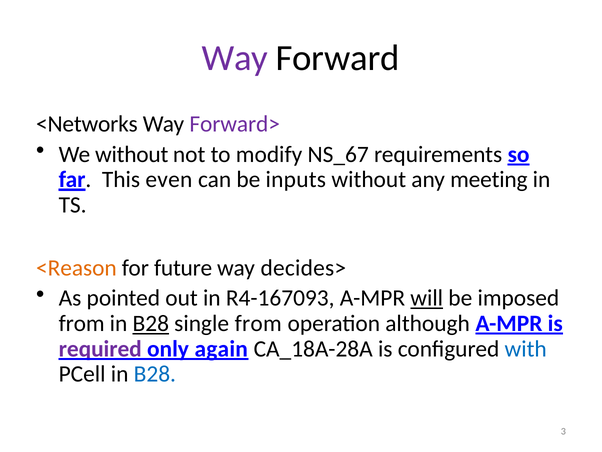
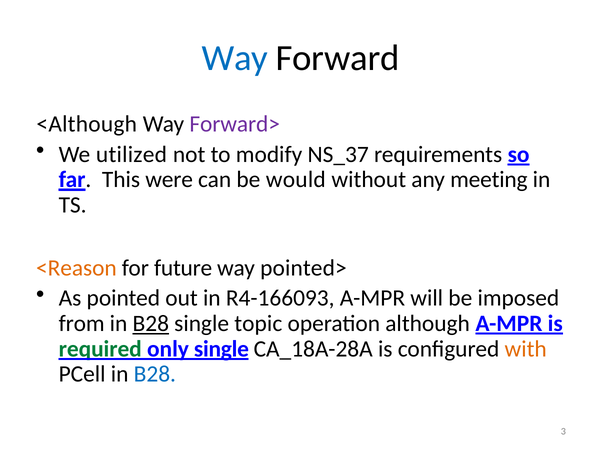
Way colour: purple -> blue (235, 58)
<Networks: <Networks -> <Although (87, 124)
We without: without -> utilized (131, 154)
NS_67: NS_67 -> NS_37 (338, 154)
even: even -> were (169, 179)
inputs: inputs -> would (296, 179)
decides>: decides> -> pointed> (303, 268)
R4-167093: R4-167093 -> R4-166093 (280, 298)
will underline: present -> none (427, 298)
single from: from -> topic (258, 323)
required colour: purple -> green (100, 348)
only again: again -> single (221, 348)
with colour: blue -> orange (526, 348)
